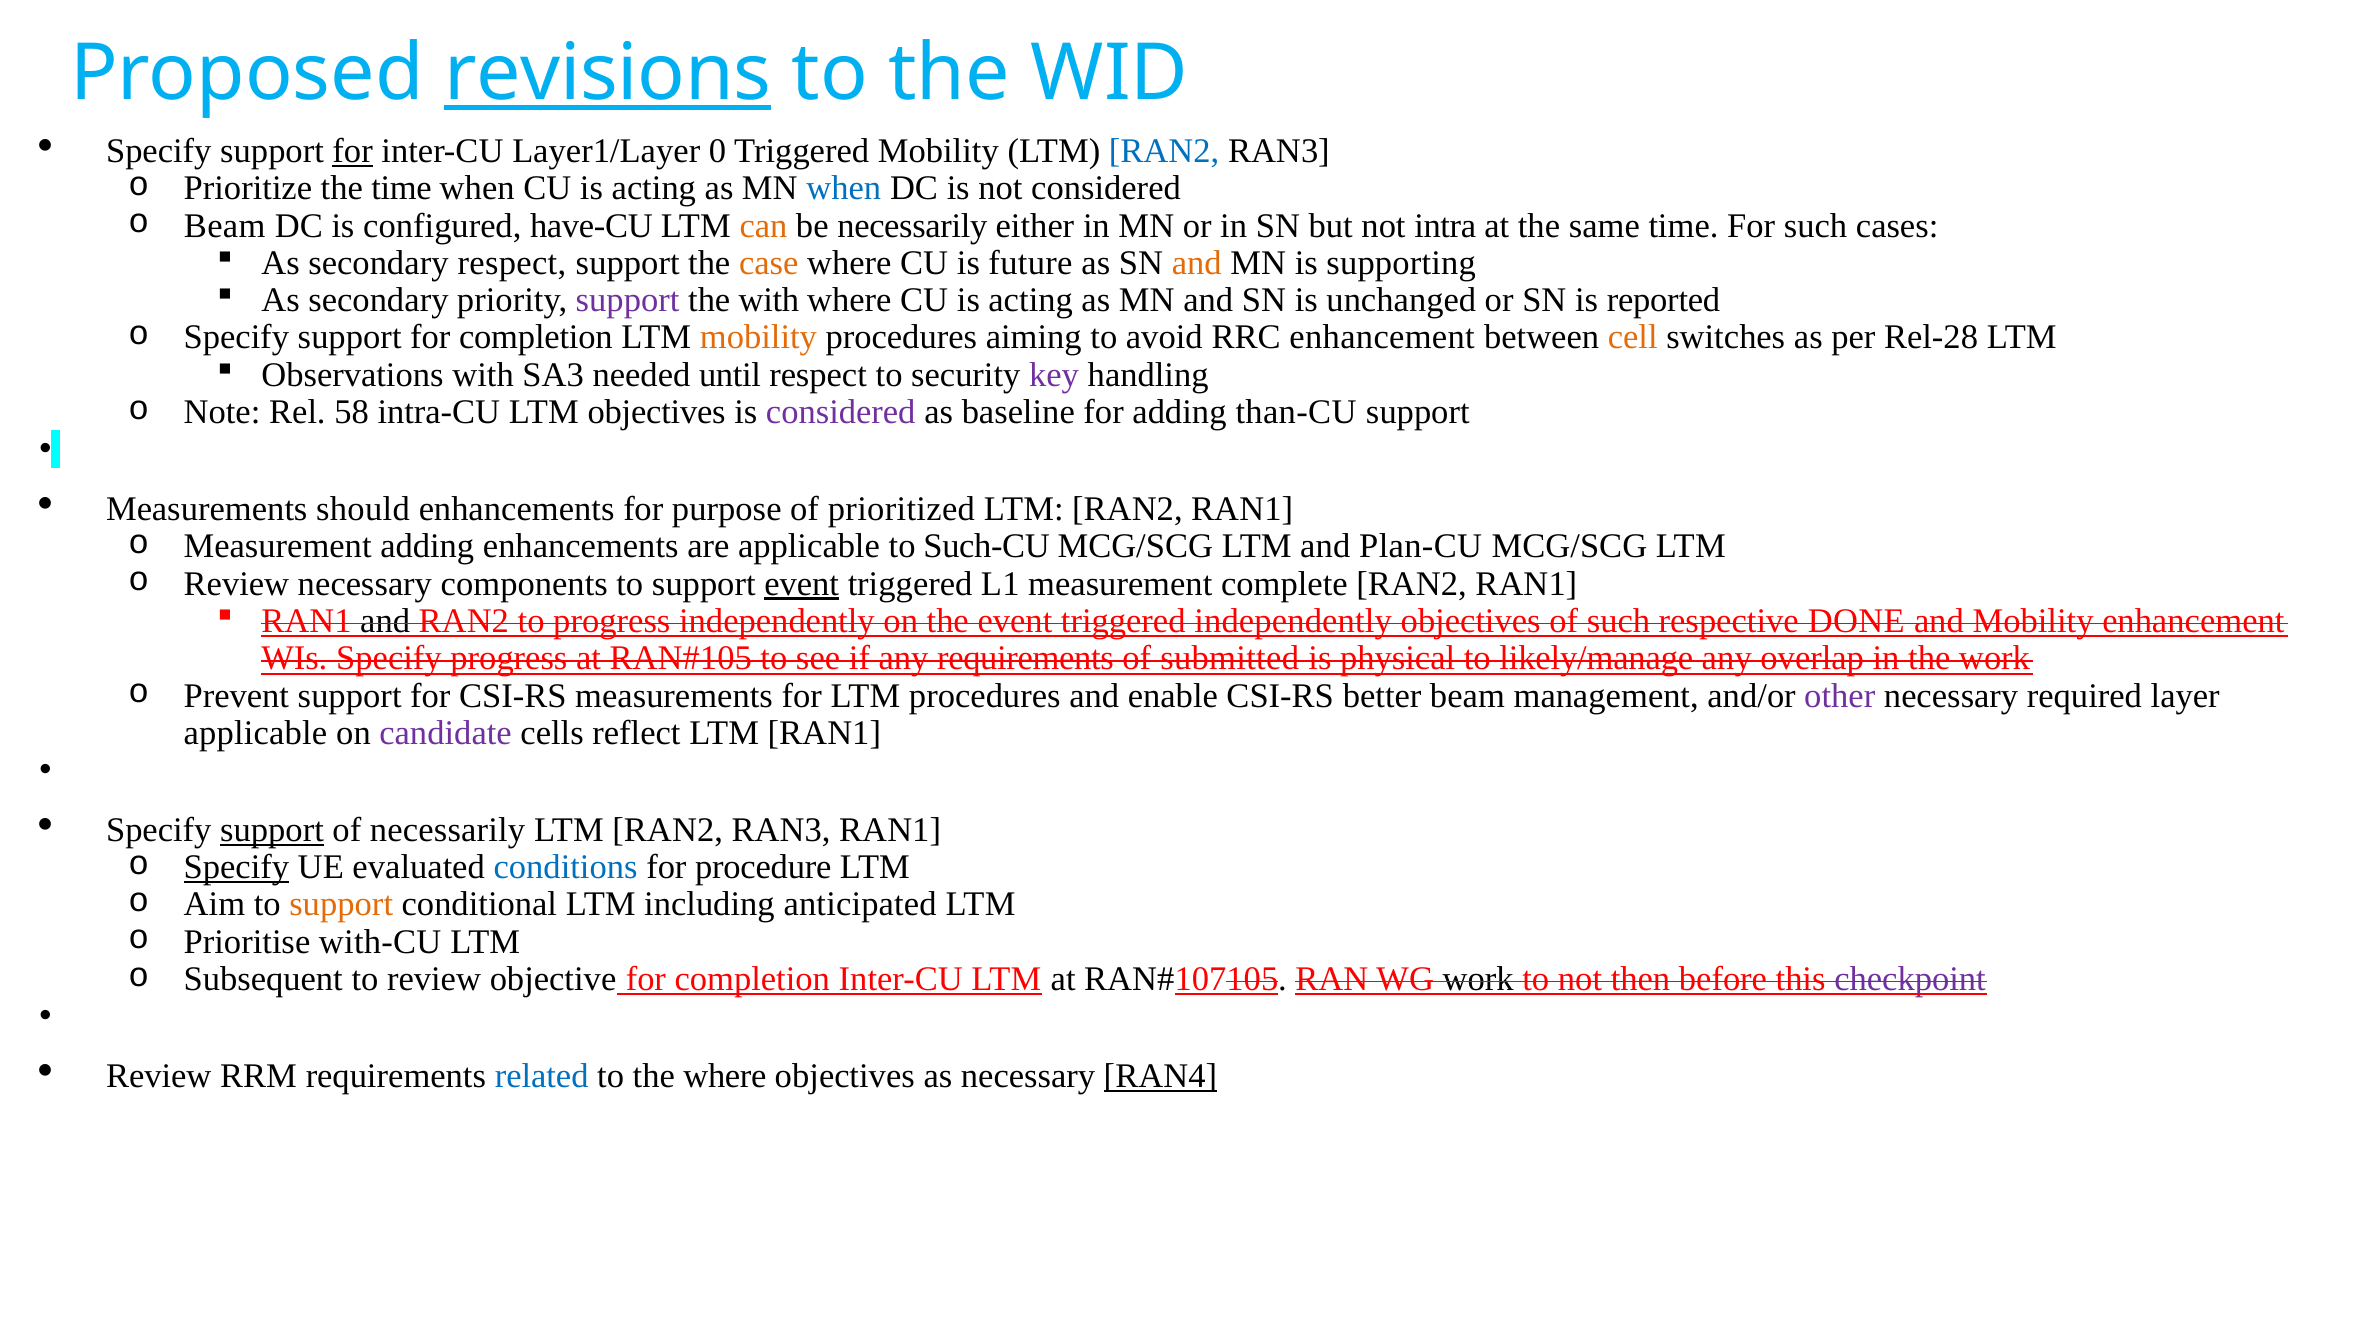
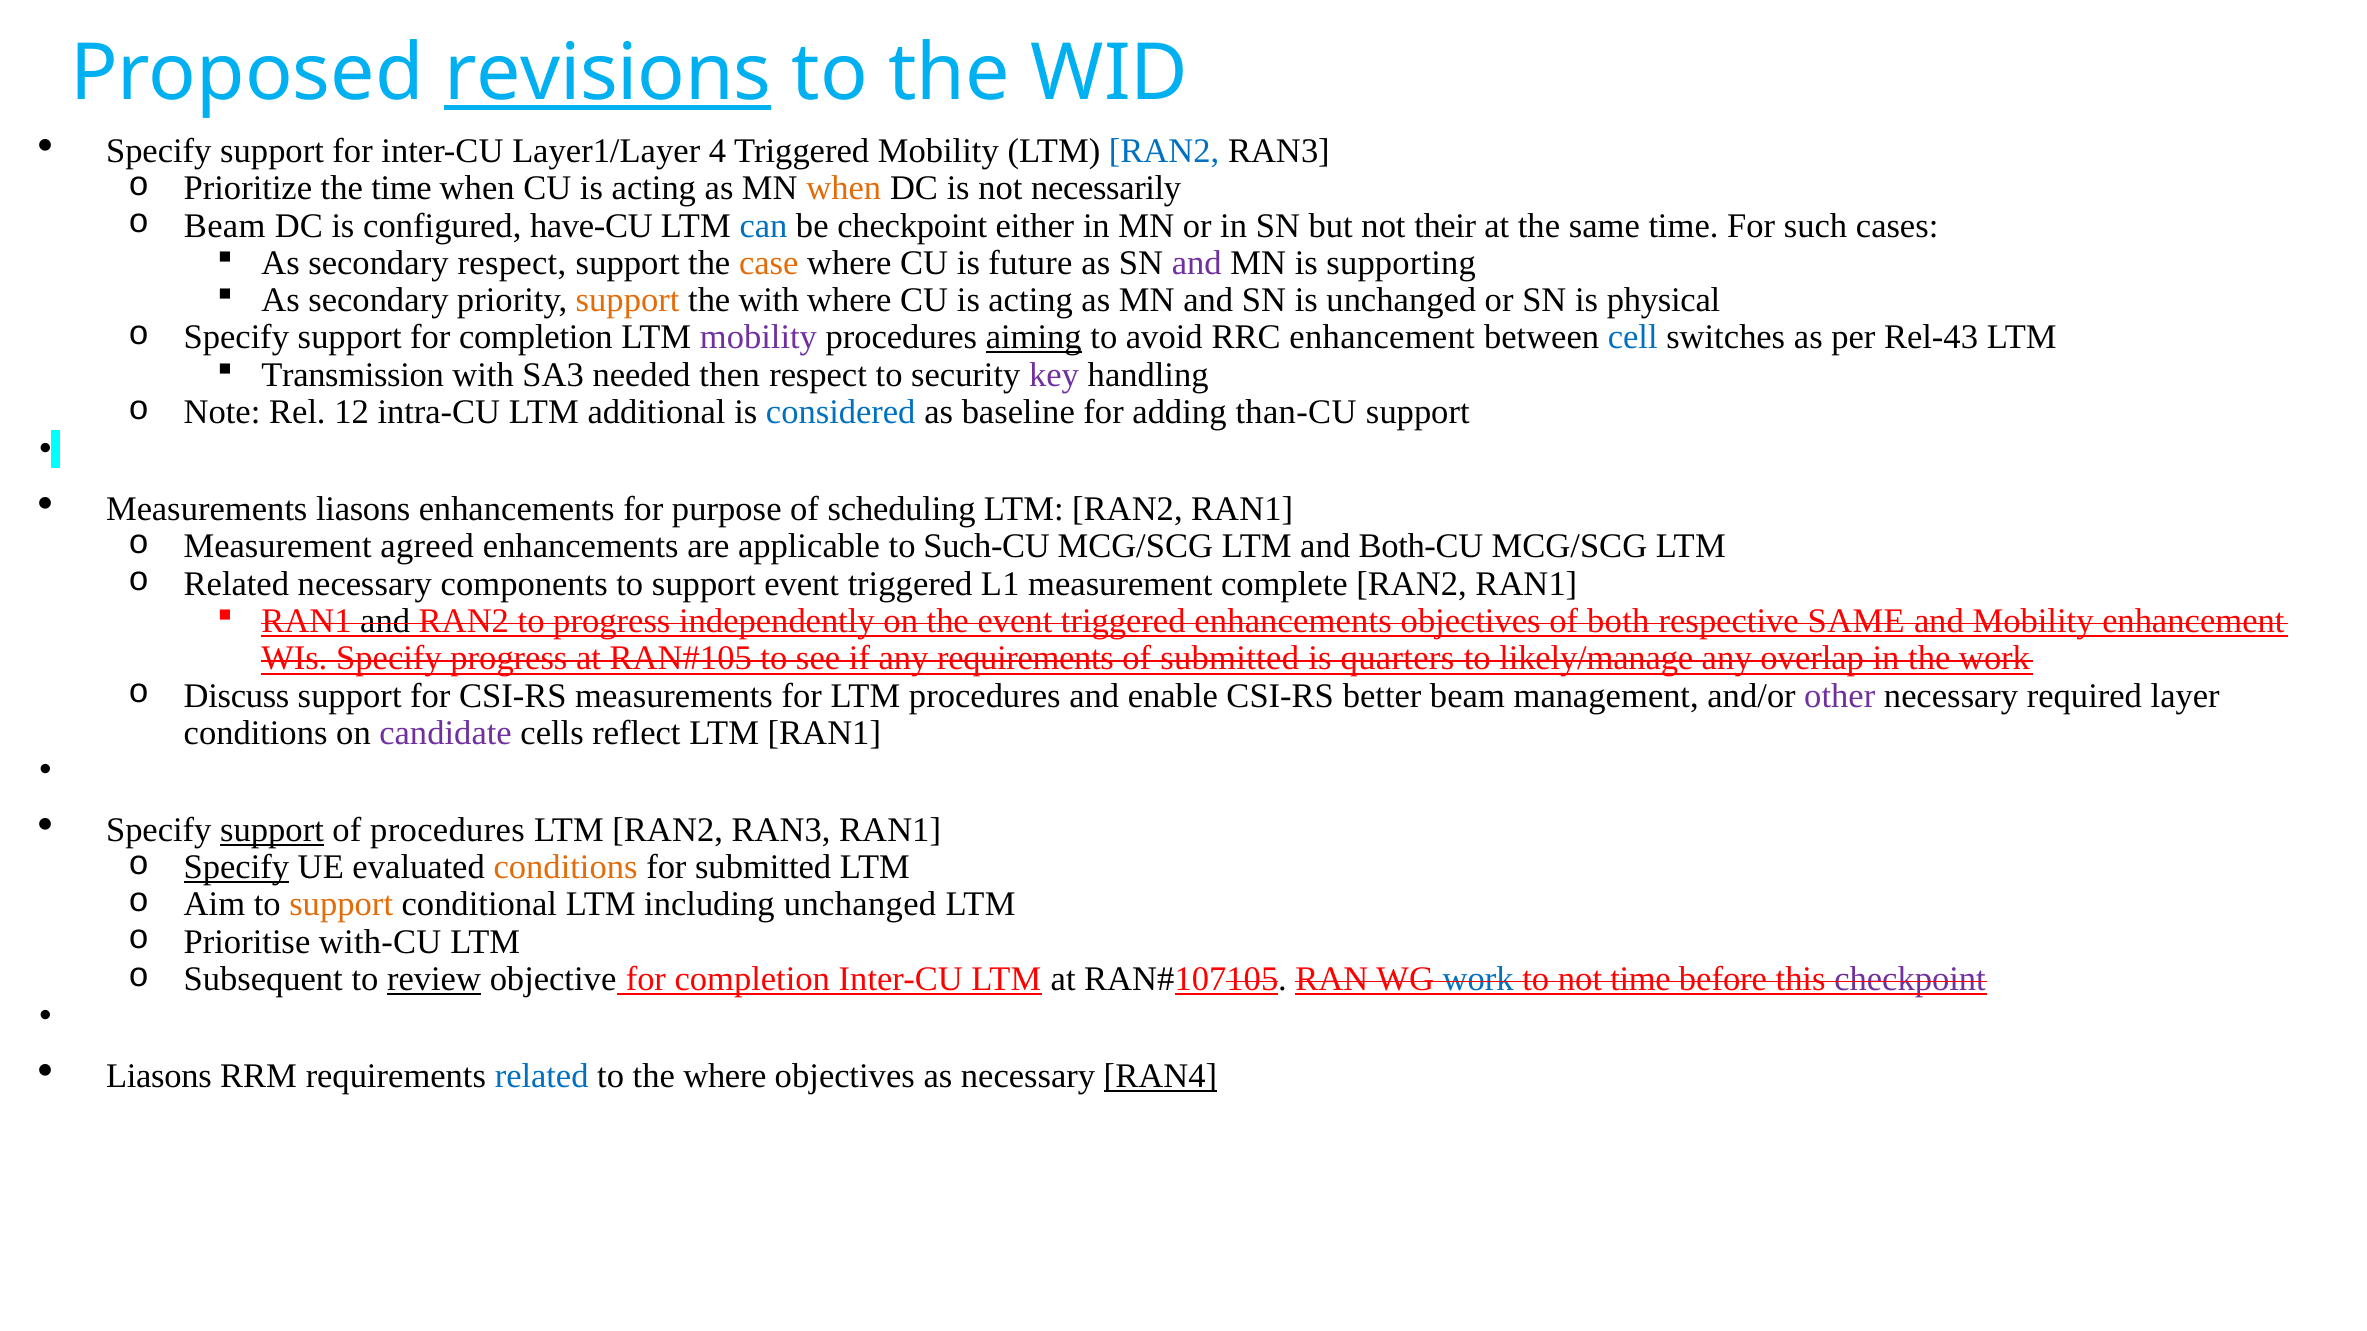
for underline: present -> none (353, 151)
0: 0 -> 4 (718, 151)
when colour: blue -> orange (844, 188)
not considered: considered -> necessarily (1106, 188)
can colour: orange -> blue (764, 226)
be necessarily: necessarily -> checkpoint (912, 226)
intra: intra -> their (1445, 226)
and colour: orange -> purple (1197, 263)
support colour: purple -> orange (628, 300)
reported: reported -> physical (1663, 300)
mobility colour: orange -> purple (758, 338)
aiming underline: none -> present (1034, 338)
cell colour: orange -> blue (1633, 338)
Rel-28: Rel-28 -> Rel-43 (1931, 338)
Observations: Observations -> Transmission (353, 375)
until: until -> then (730, 375)
58: 58 -> 12 (352, 412)
LTM objectives: objectives -> additional (657, 412)
considered colour: purple -> blue (841, 412)
Measurements should: should -> liasons (363, 509)
prioritized: prioritized -> scheduling (902, 509)
Measurement adding: adding -> agreed (427, 547)
Plan-CU: Plan-CU -> Both-CU (1421, 547)
Review: Review -> Related (236, 584)
event underline: present -> none (802, 584)
triggered independently: independently -> enhancements (1293, 621)
of such: such -> both (1618, 621)
respective DONE: DONE -> SAME (1856, 621)
physical: physical -> quarters (1397, 659)
Prevent: Prevent -> Discuss (237, 696)
applicable: applicable -> conditions (256, 733)
of necessarily: necessarily -> procedures (447, 830)
conditions colour: blue -> orange (566, 867)
for procedure: procedure -> submitted (763, 867)
including anticipated: anticipated -> unchanged (860, 905)
review underline: none -> present (434, 979)
work colour: black -> blue (1478, 979)
not then: then -> time (1641, 979)
Review: Review -> Liasons (159, 1076)
